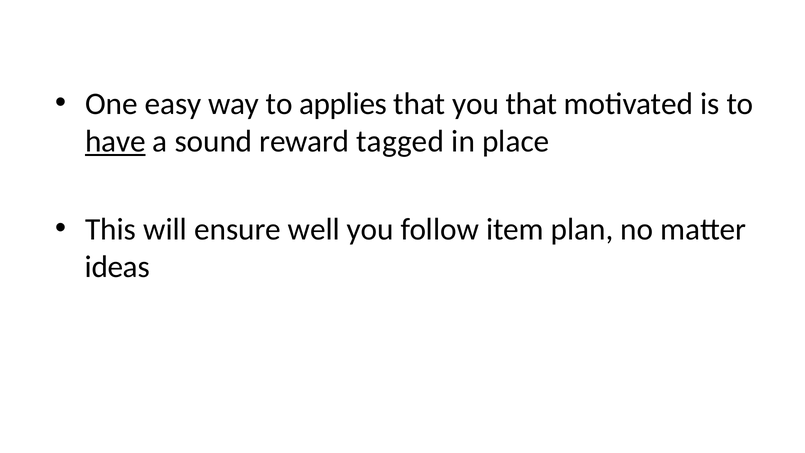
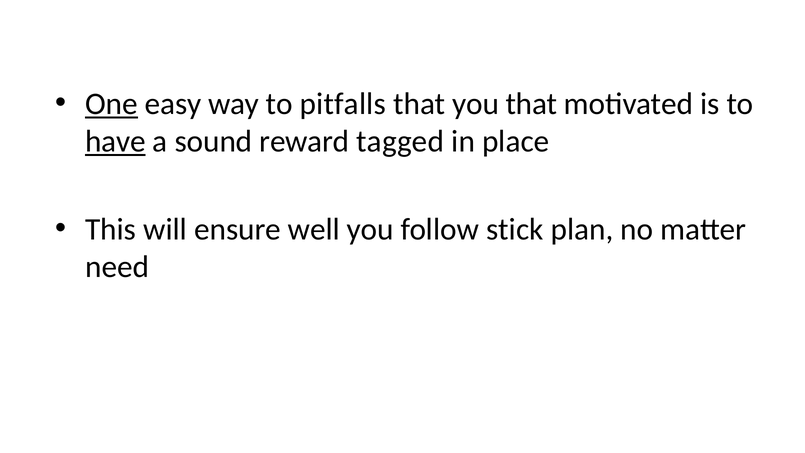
One underline: none -> present (112, 104)
applies: applies -> pitfalls (343, 104)
item: item -> stick (515, 229)
ideas: ideas -> need (117, 267)
